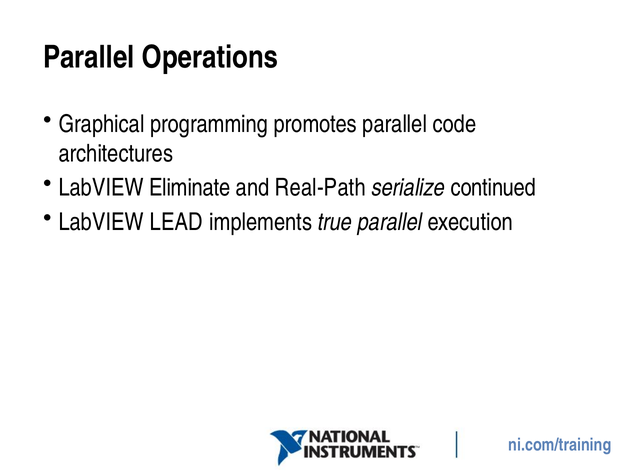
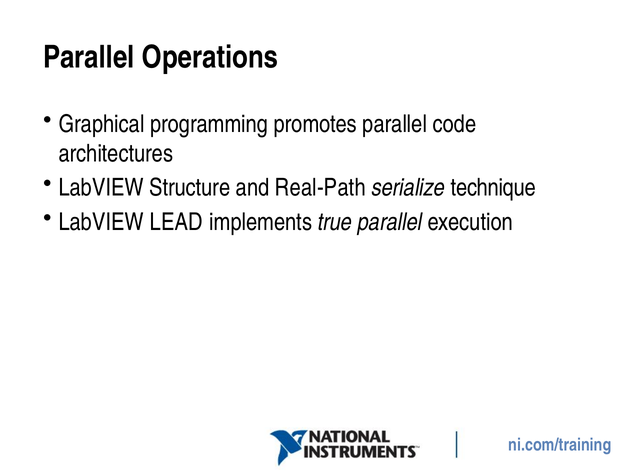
Eliminate: Eliminate -> Structure (190, 188)
continued: continued -> technique (493, 188)
